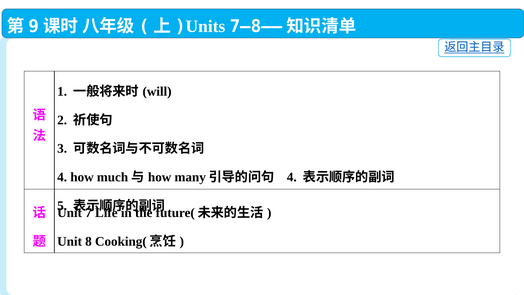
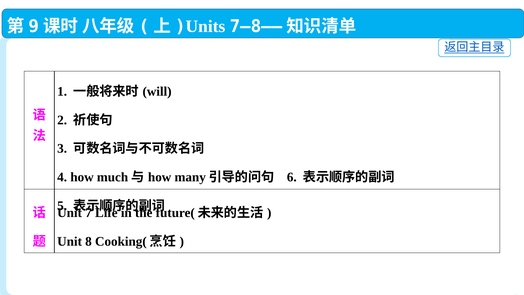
4: 4 -> 6 (292, 177)
